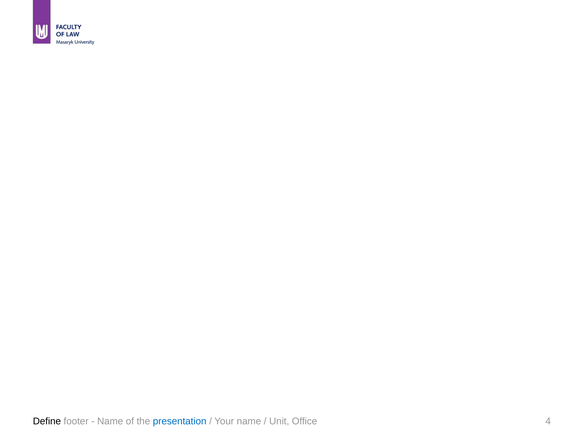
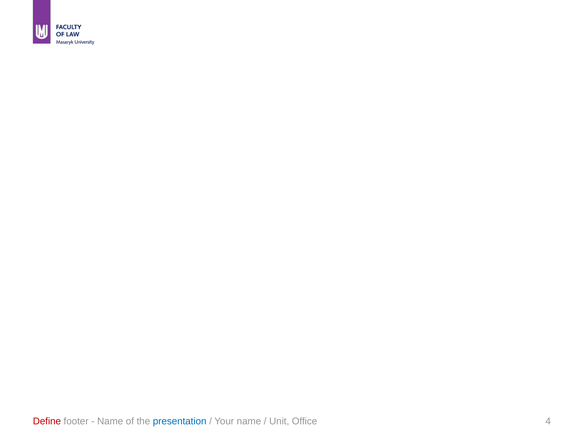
Define colour: black -> red (47, 421)
